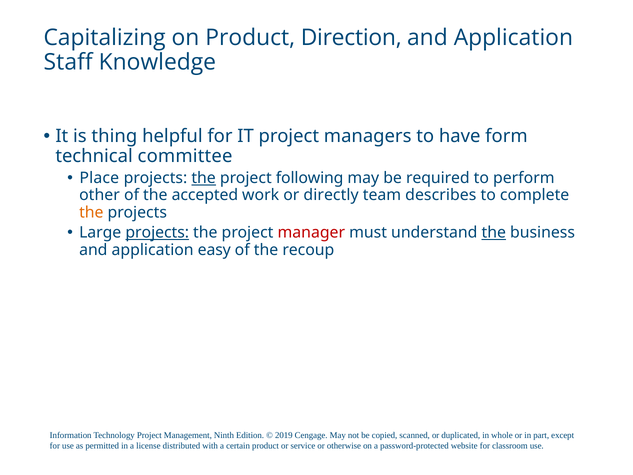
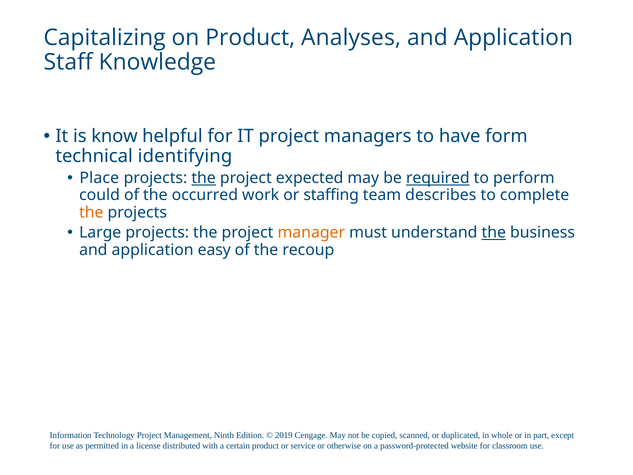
Direction: Direction -> Analyses (351, 37)
thing: thing -> know (115, 136)
committee: committee -> identifying (185, 156)
following: following -> expected (310, 178)
required underline: none -> present (438, 178)
other: other -> could (100, 195)
accepted: accepted -> occurred (205, 195)
directly: directly -> staffing (331, 195)
projects underline: present -> none (157, 233)
manager colour: red -> orange (311, 233)
